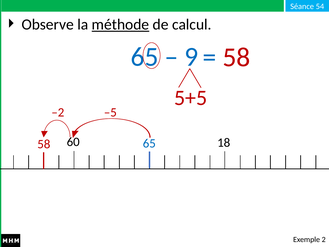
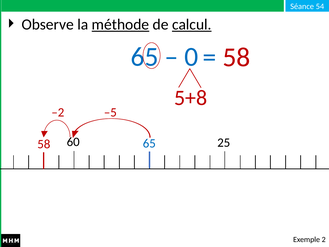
calcul underline: none -> present (192, 24)
9: 9 -> 0 (191, 57)
5+5: 5+5 -> 5+8 (191, 98)
18: 18 -> 25 (224, 143)
